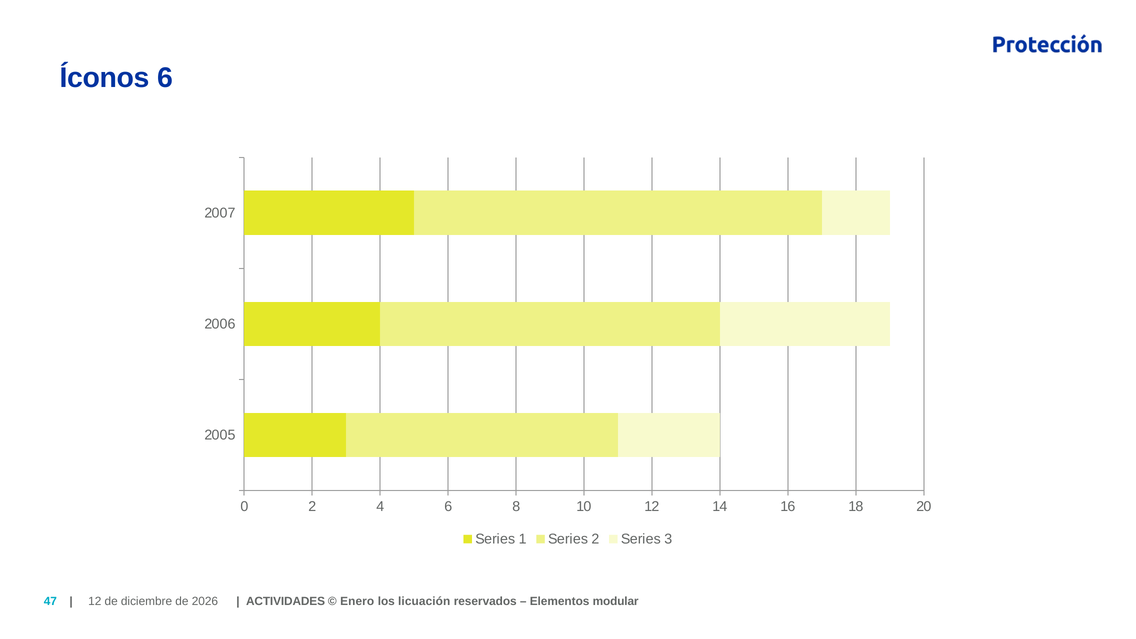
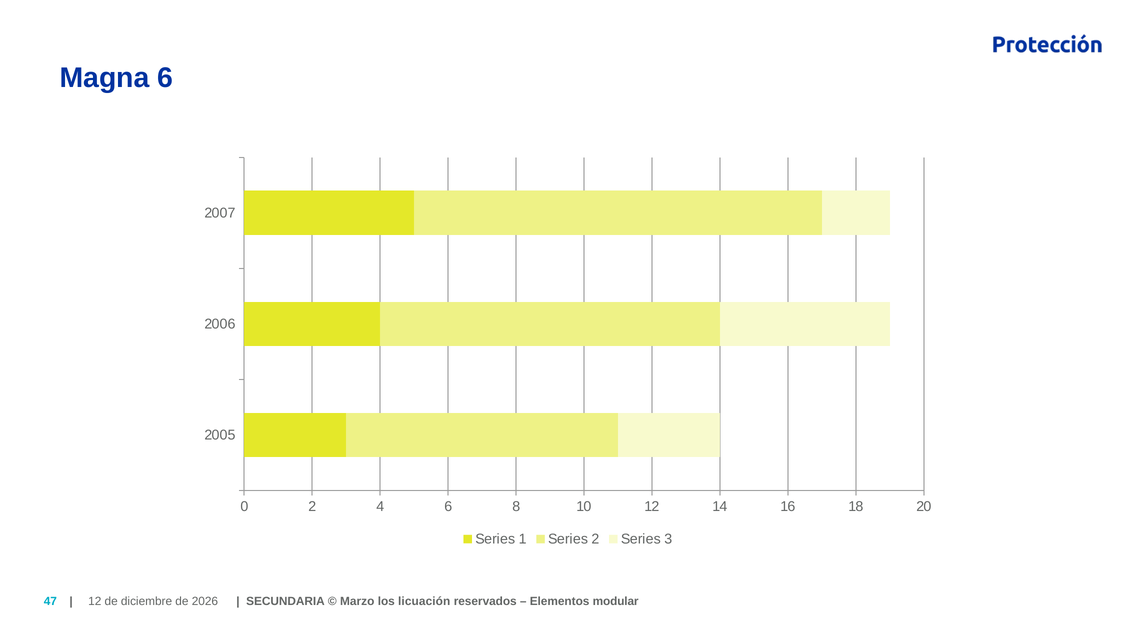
Íconos: Íconos -> Magna (105, 78)
ACTIVIDADES: ACTIVIDADES -> SECUNDARIA (285, 602)
Enero: Enero -> Marzo (357, 602)
